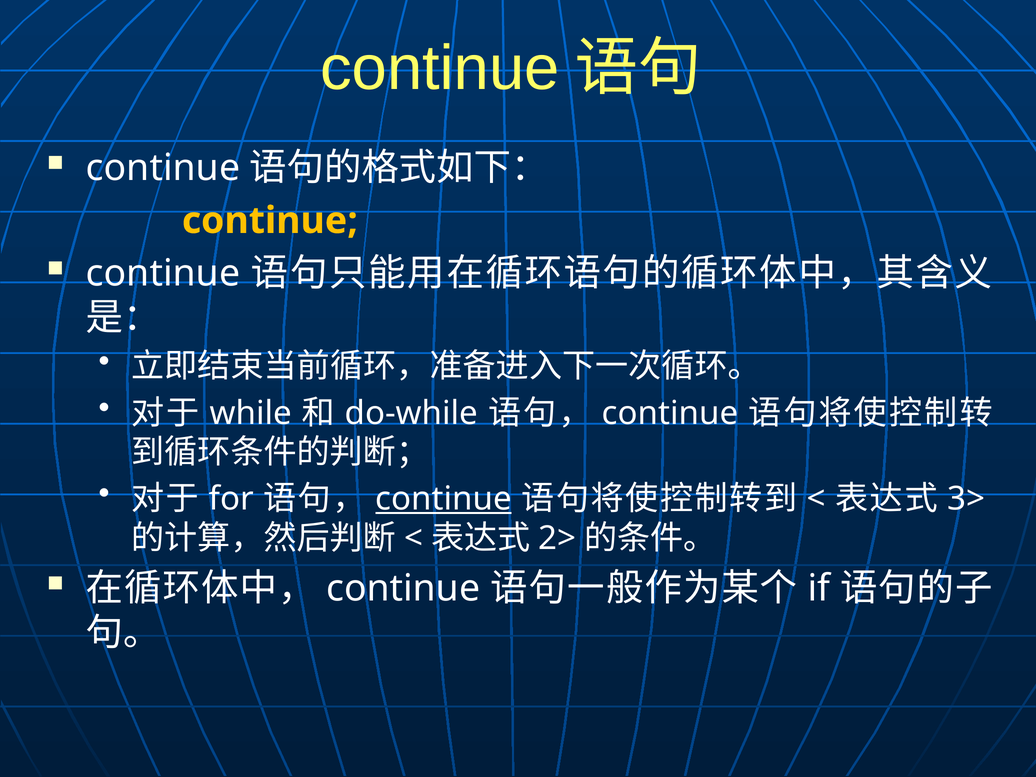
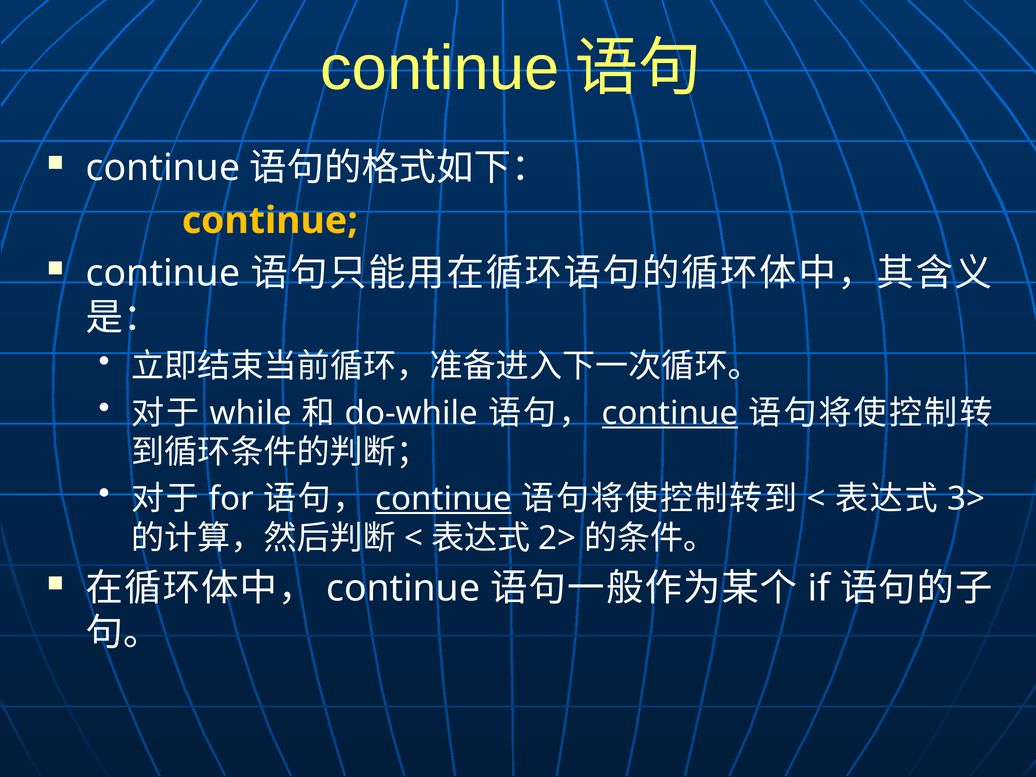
continue underline: none -> present (670, 413)
